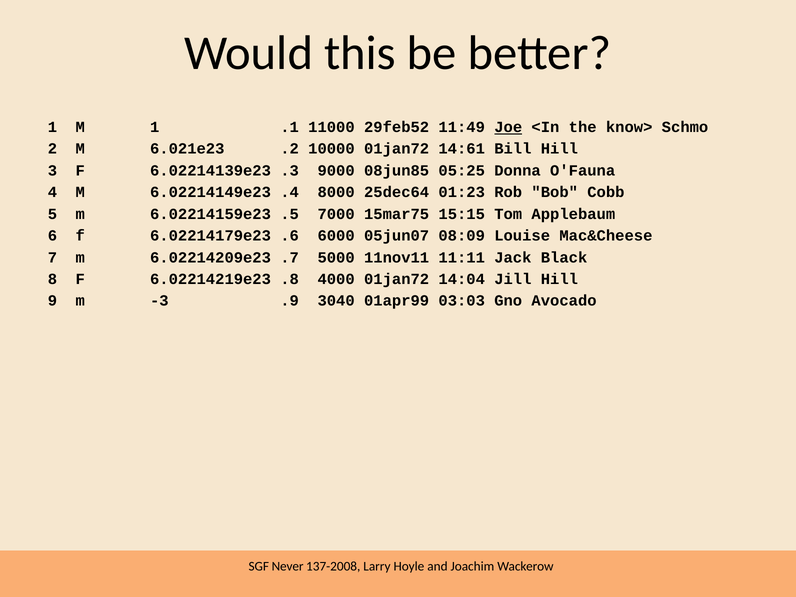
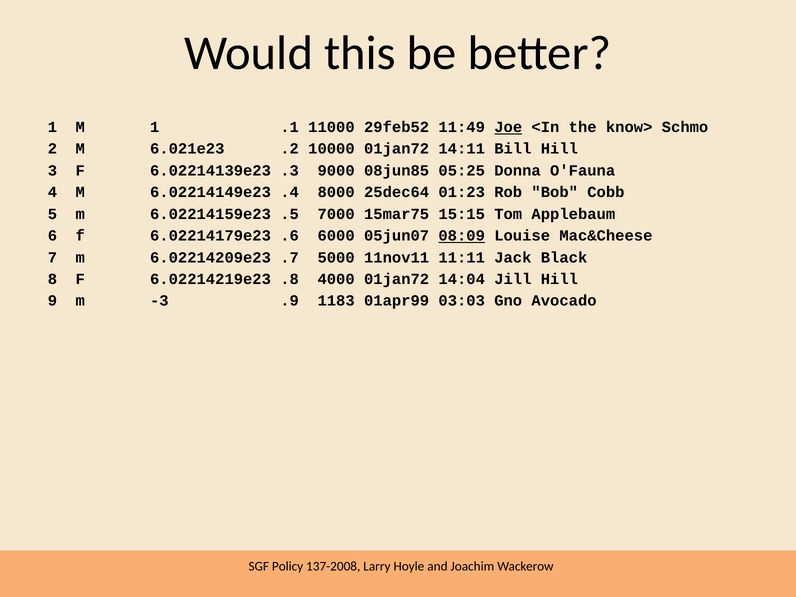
14:61: 14:61 -> 14:11 (462, 149)
08:09 underline: none -> present (462, 236)
3040: 3040 -> 1183 (336, 301)
Never: Never -> Policy (288, 566)
